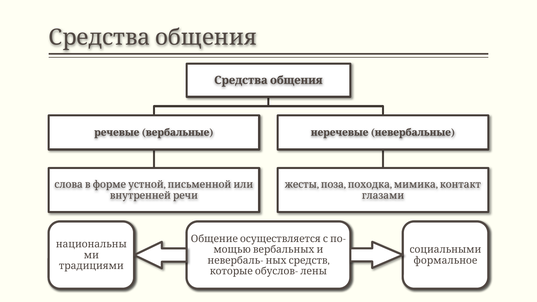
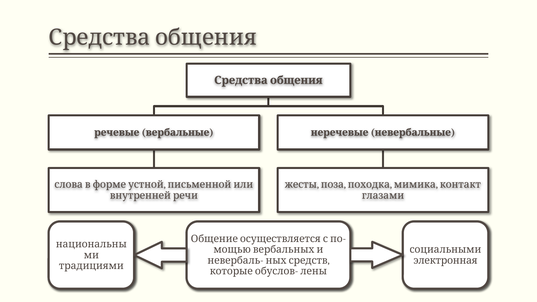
формальное: формальное -> электронная (446, 261)
